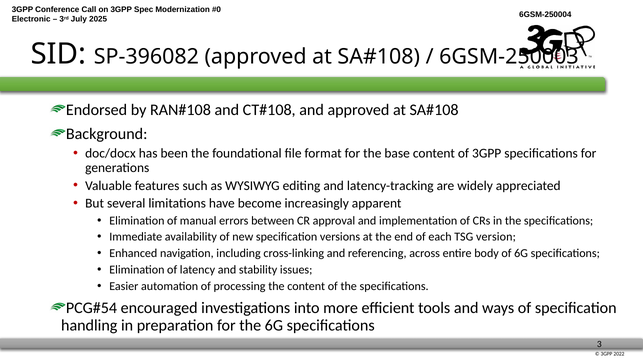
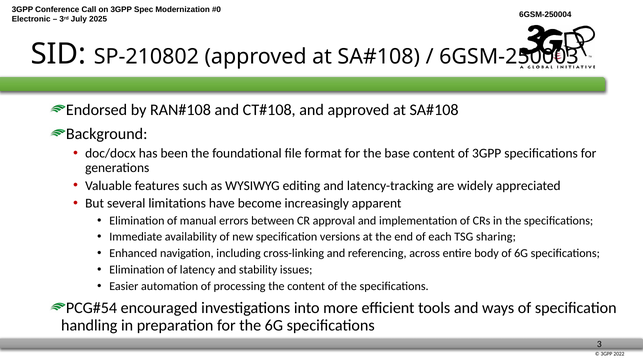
SP-396082: SP-396082 -> SP-210802 (146, 57)
version: version -> sharing (496, 237)
